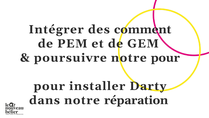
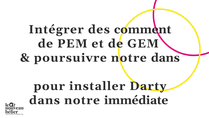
notre pour: pour -> dans (165, 58)
réparation: réparation -> immédiate (136, 100)
